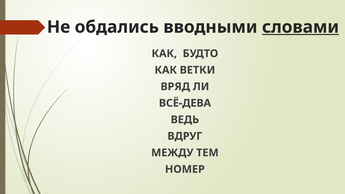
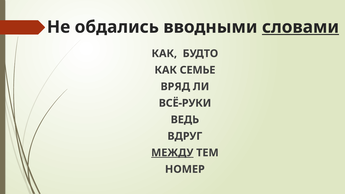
ВЕТКИ: ВЕТКИ -> СЕМЬЕ (198, 70)
ВСЁ-ДЕВА: ВСЁ-ДЕВА -> ВСЁ-РУКИ (185, 103)
МЕЖДУ underline: none -> present (172, 153)
